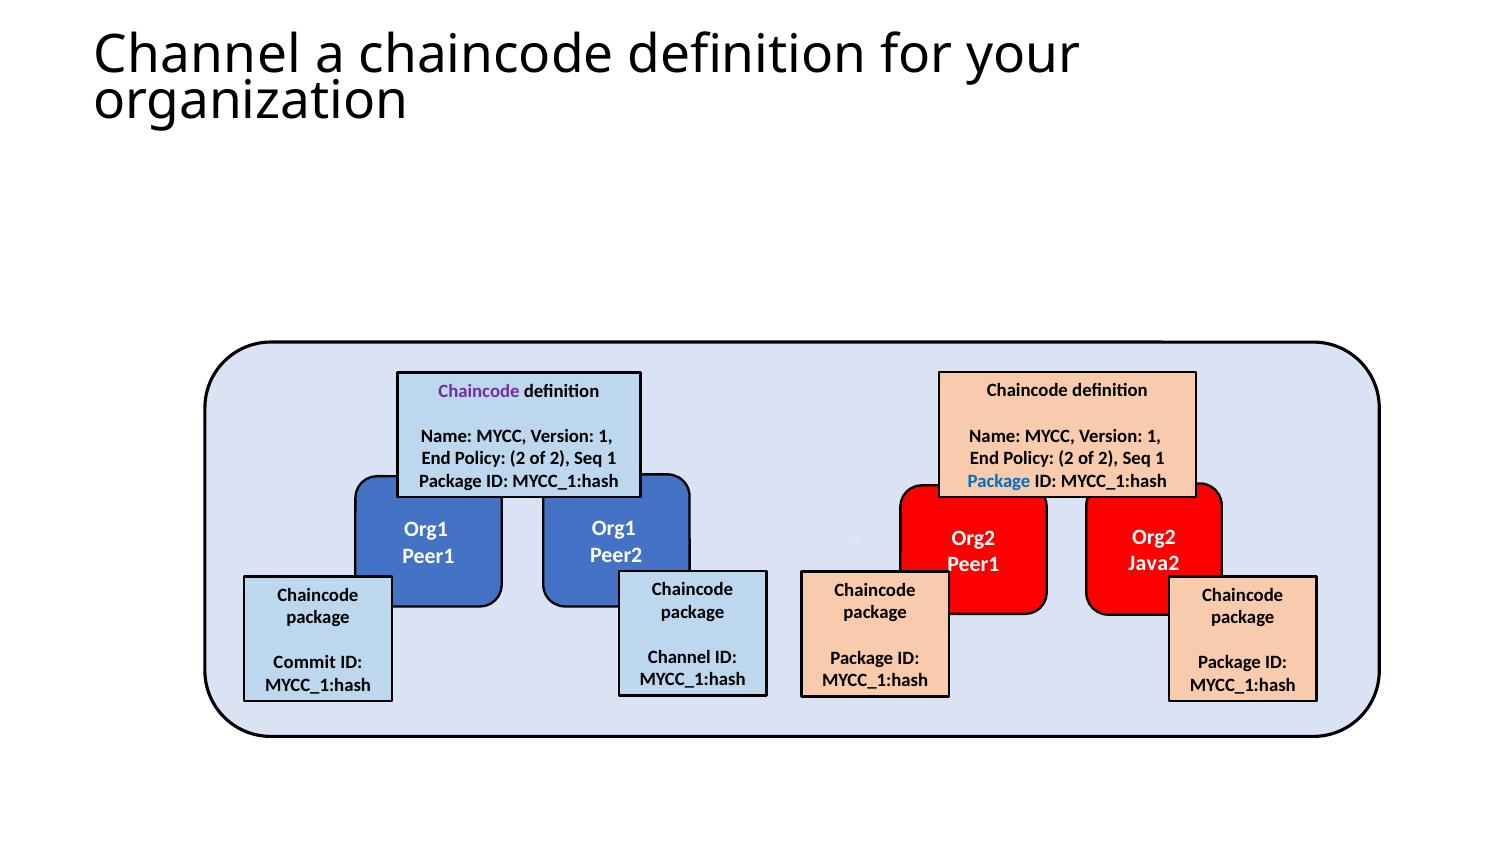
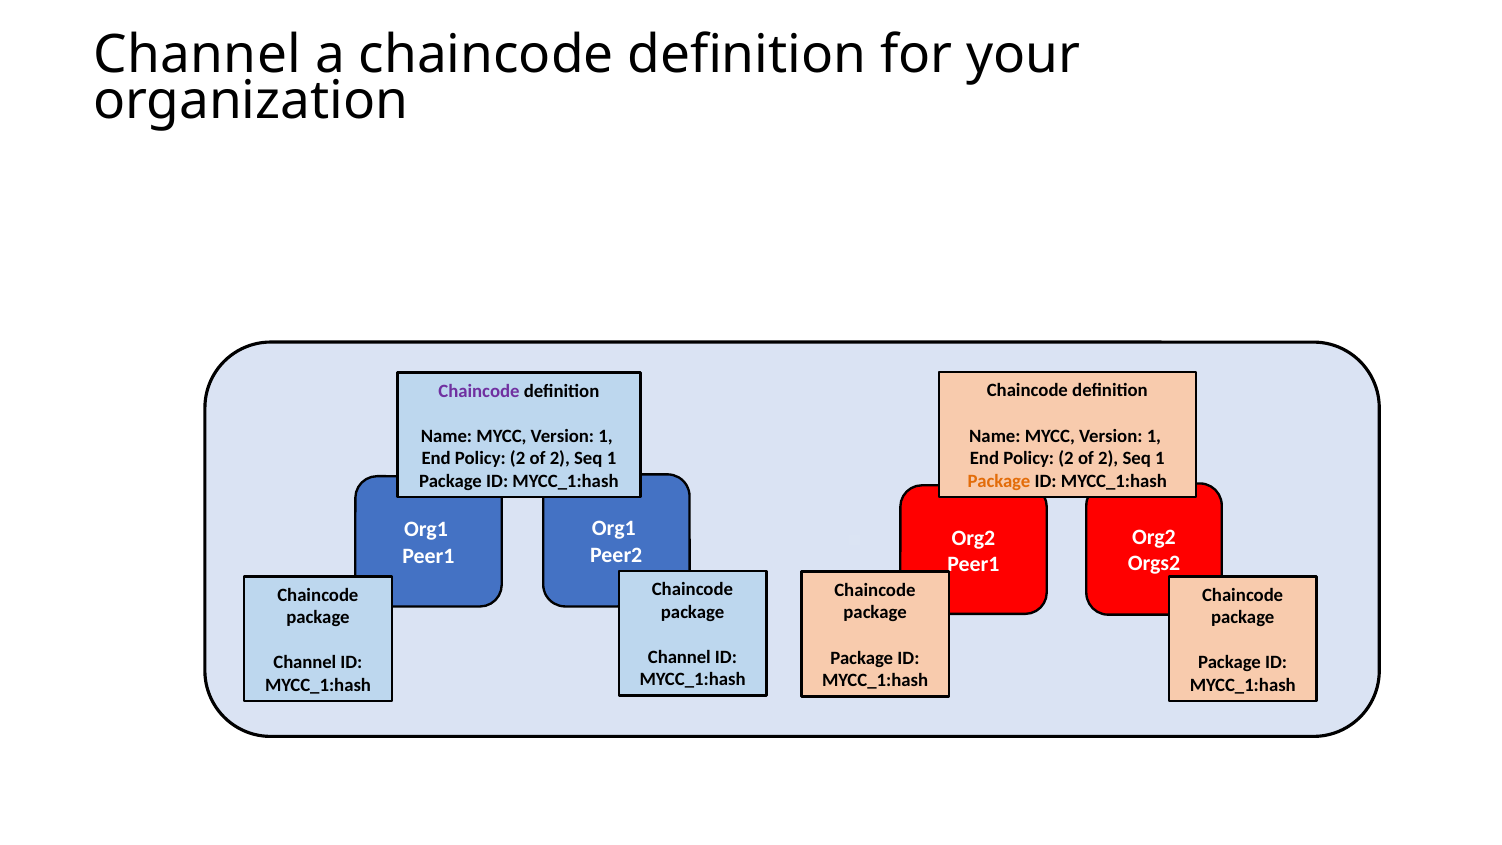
Package colour: blue -> orange (999, 481)
Java2: Java2 -> Orgs2 (1154, 564)
Commit: Commit -> Channel (305, 663)
